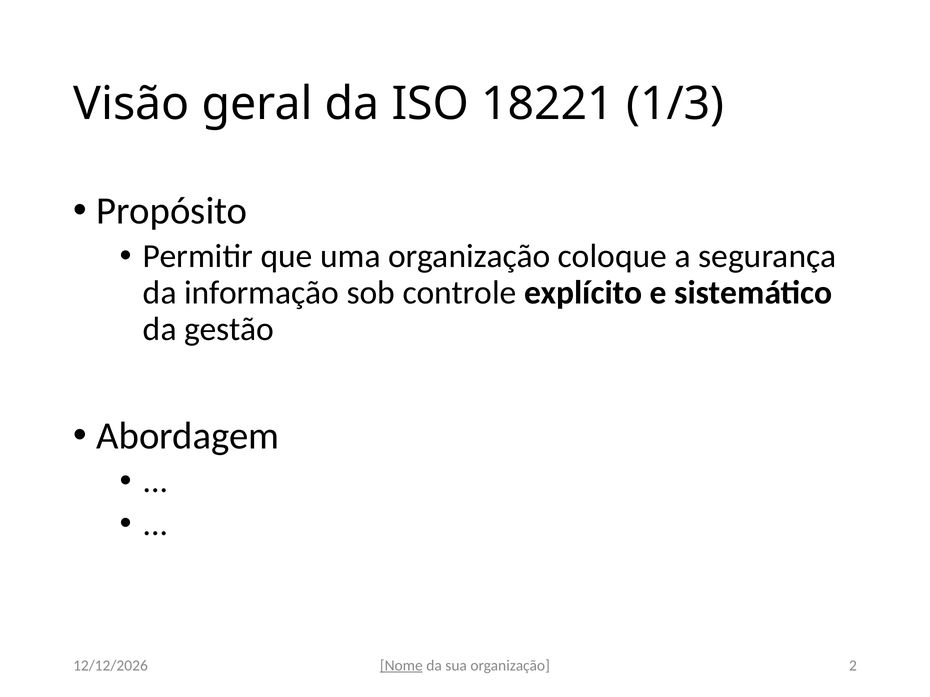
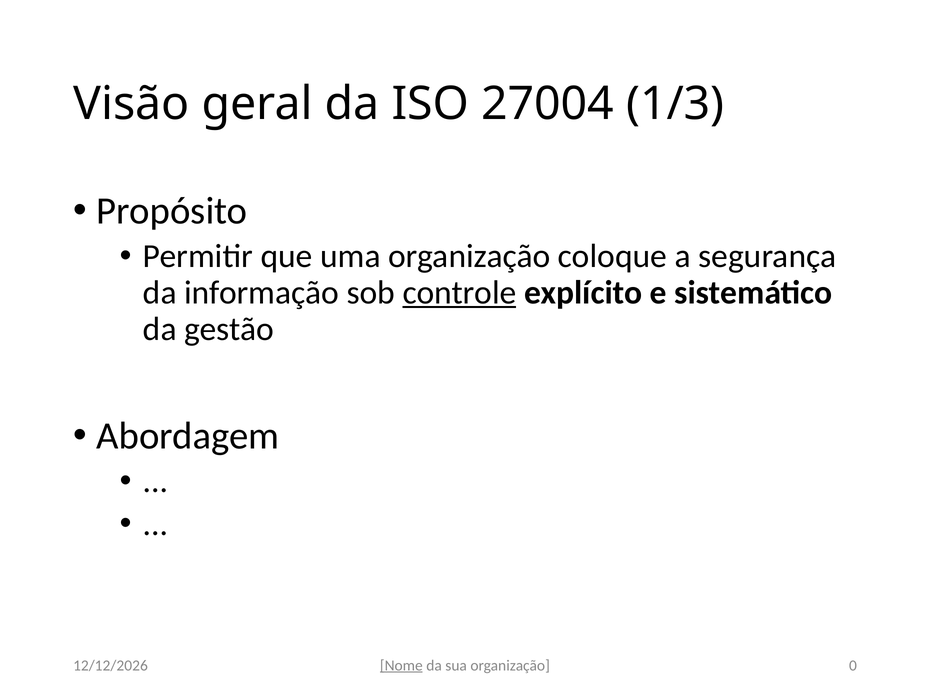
18221: 18221 -> 27004 (548, 104)
controle underline: none -> present (459, 293)
2: 2 -> 0 (853, 666)
